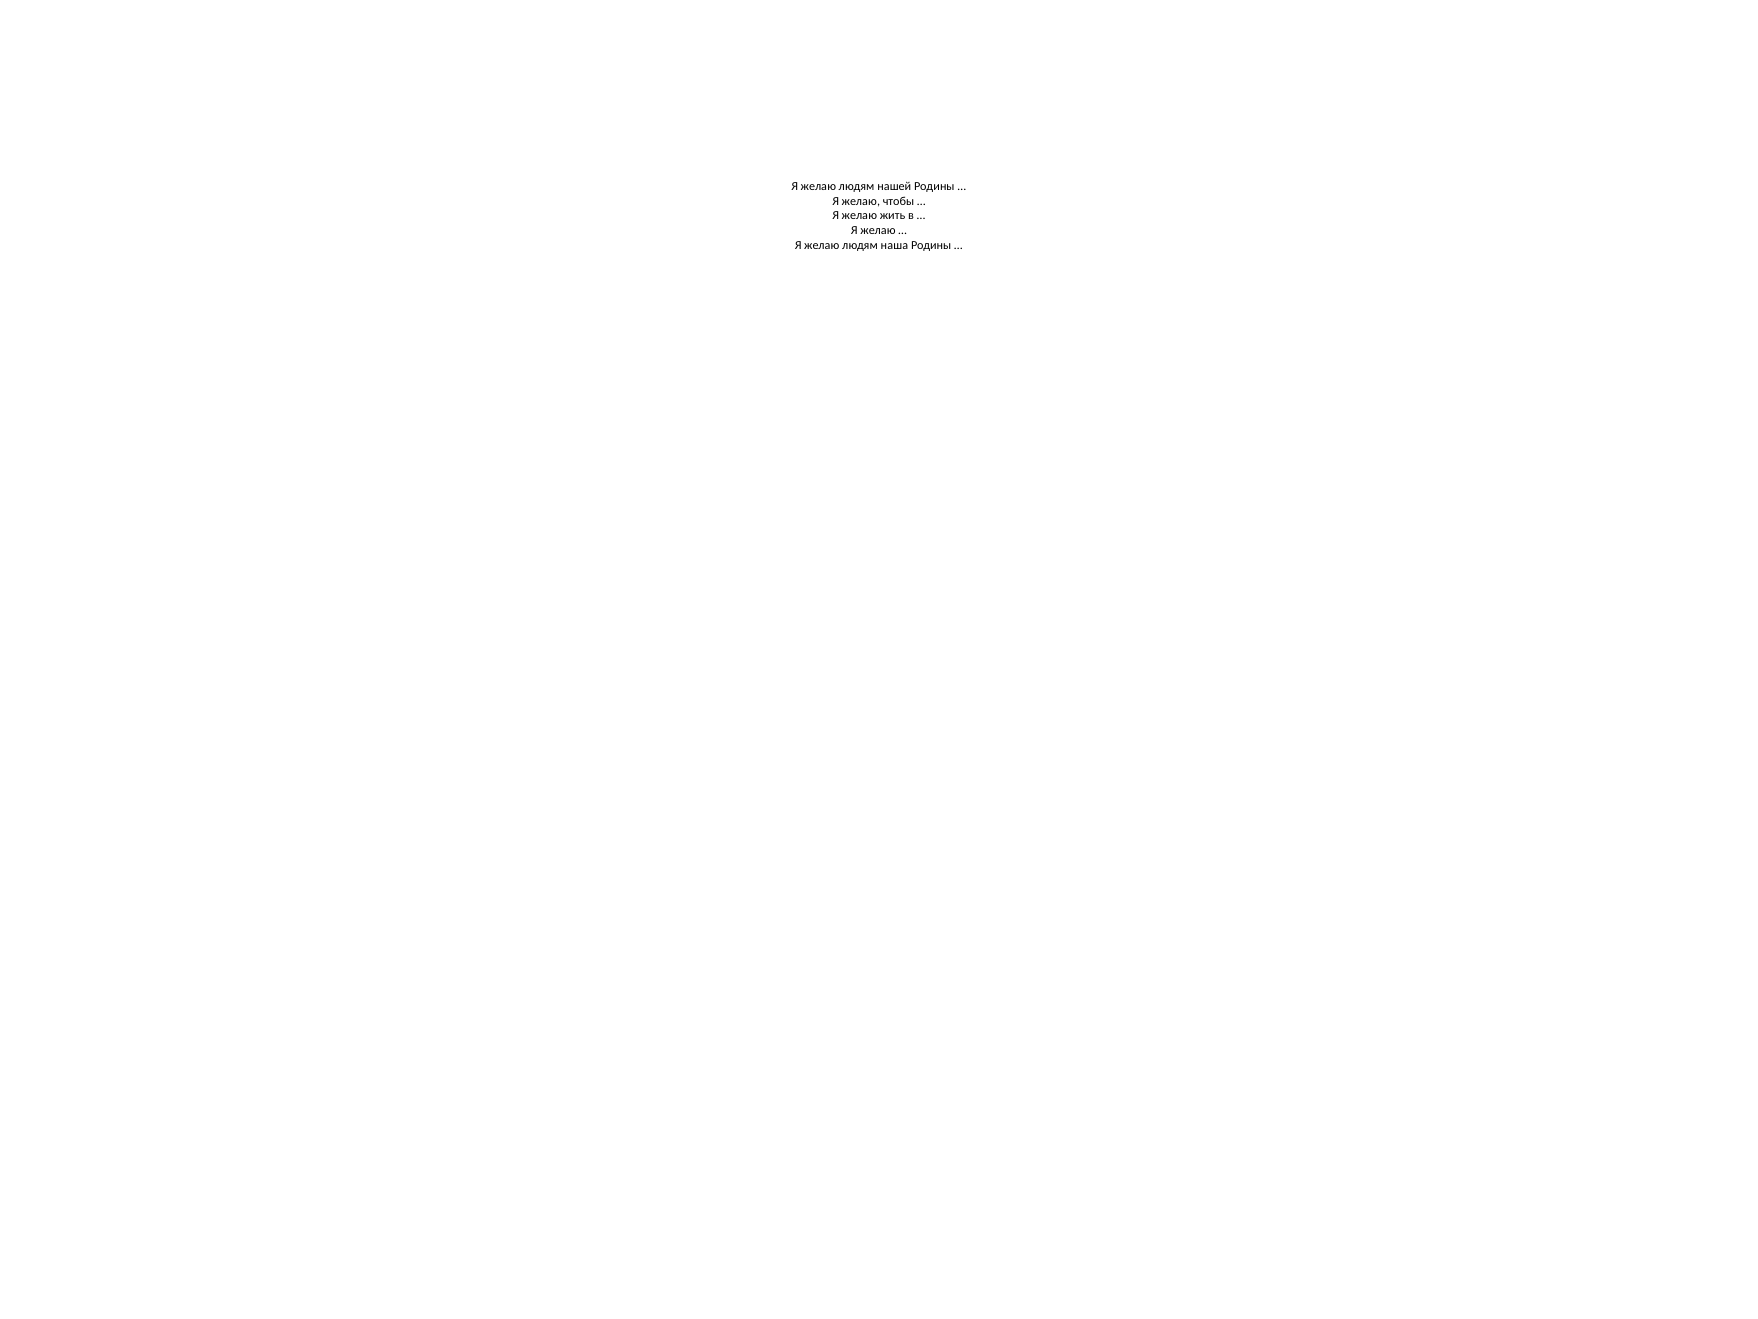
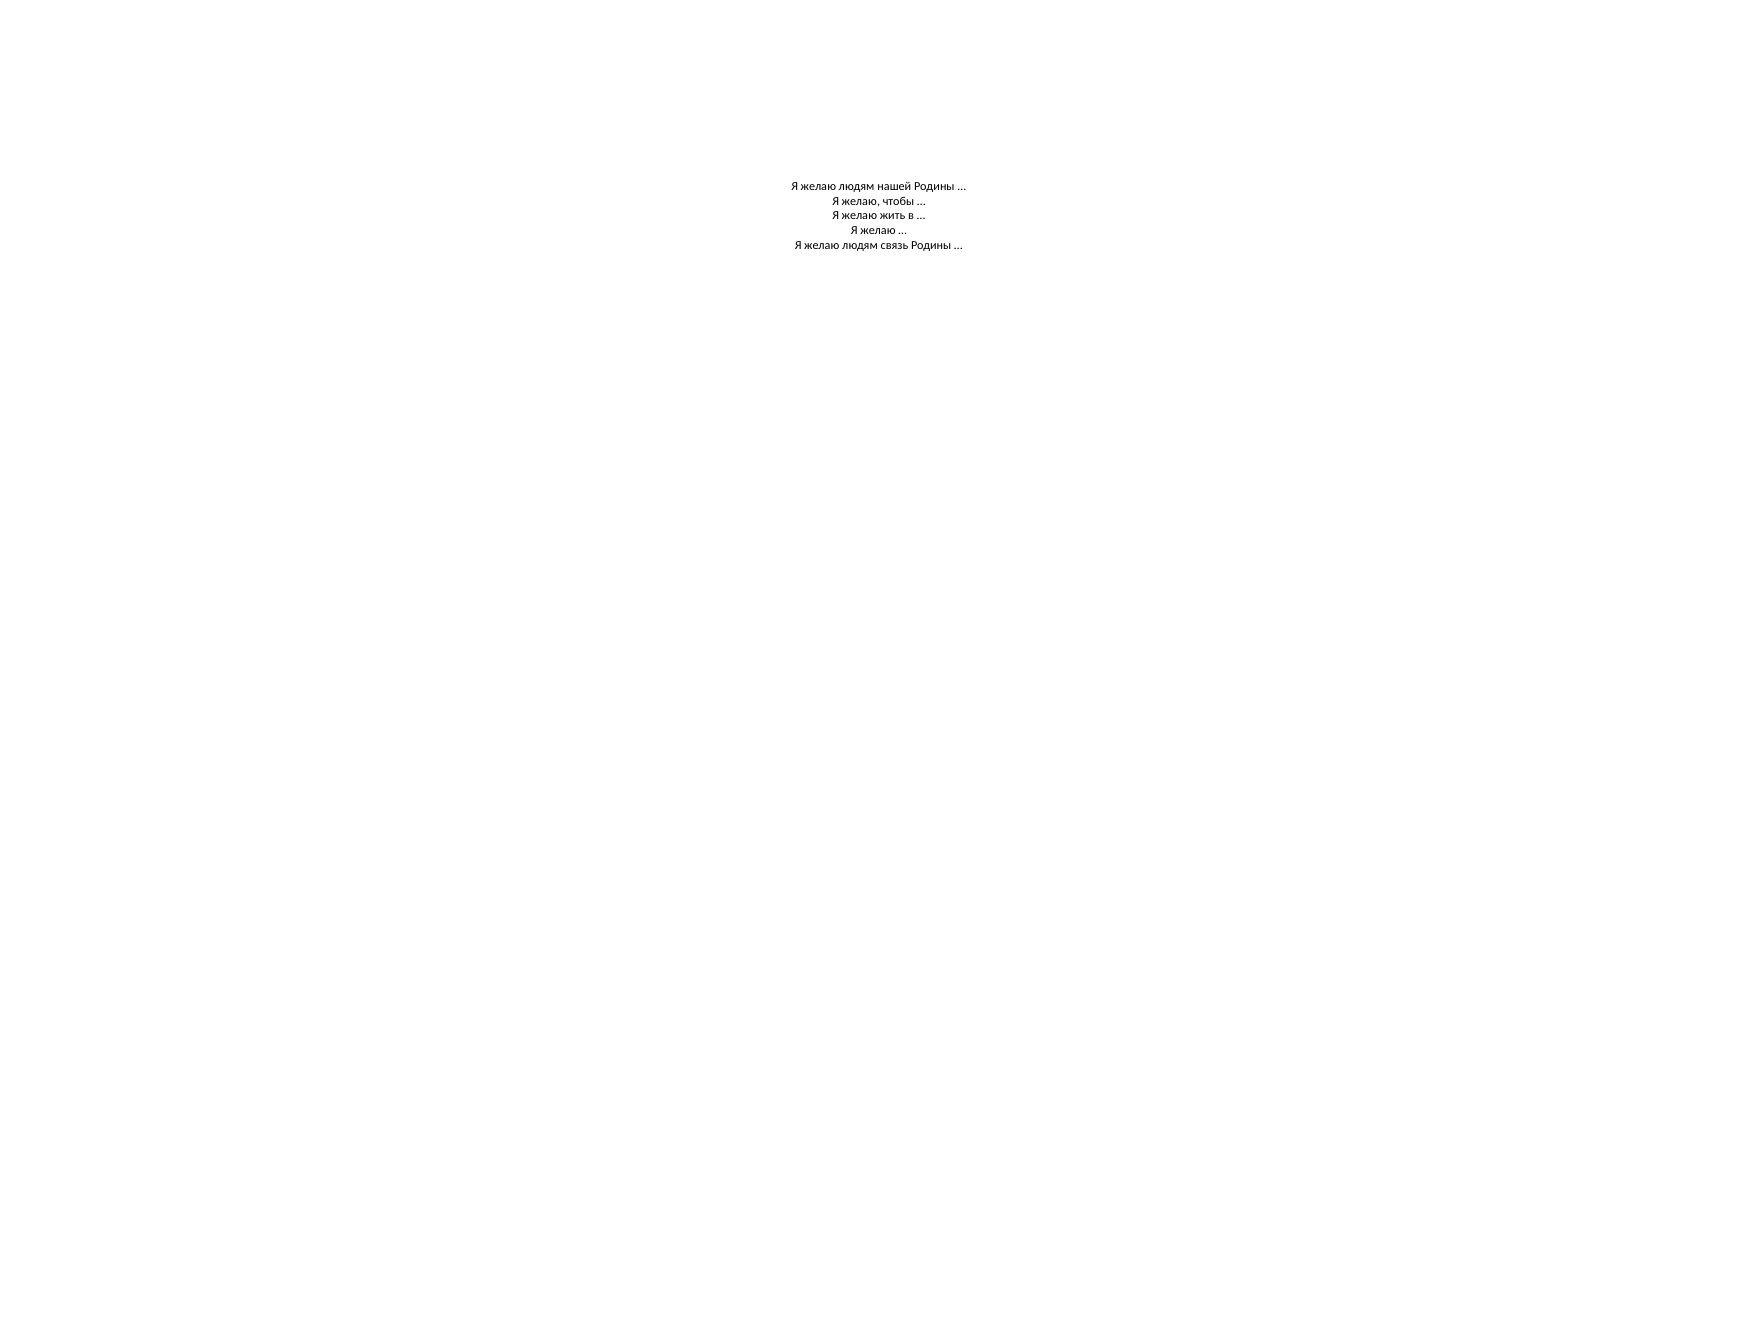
наша: наша -> связь (894, 245)
